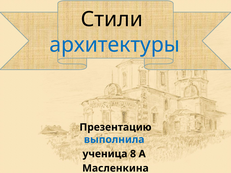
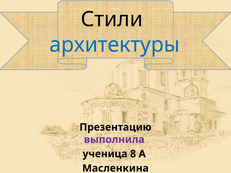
выполнила colour: blue -> purple (114, 140)
